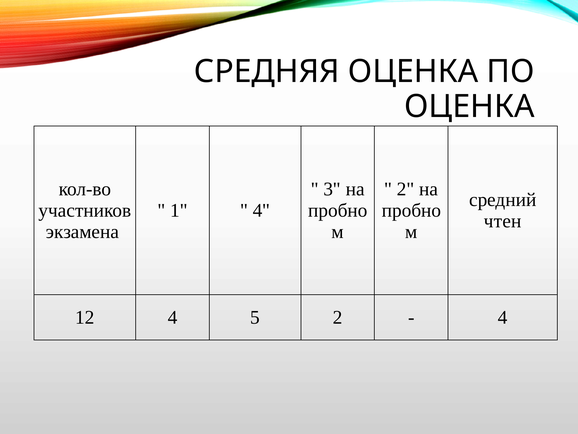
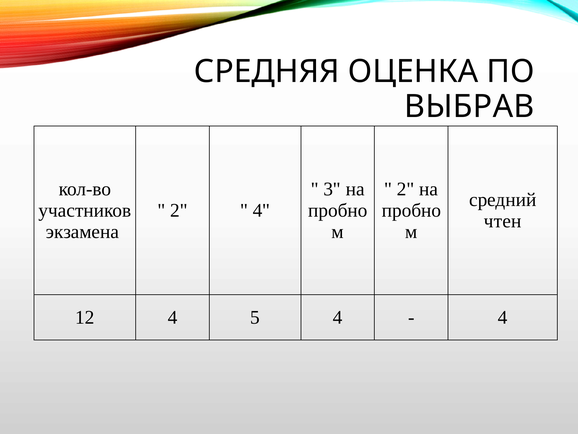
ОЦЕНКА: ОЦЕНКА -> ВЫБРАВ (469, 106)
1: 1 -> 2 (179, 210)
5 2: 2 -> 4 (338, 317)
